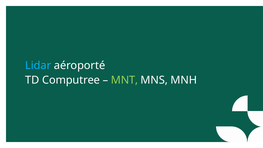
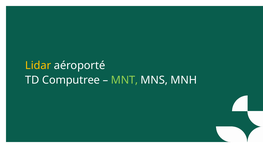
Lidar colour: light blue -> yellow (38, 65)
